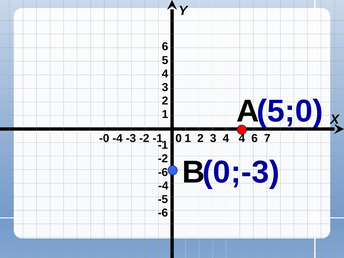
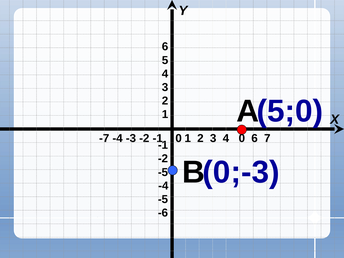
-0: -0 -> -7 (104, 138)
4 4: 4 -> 0 (242, 138)
-6: -6 -> -5 (163, 172)
